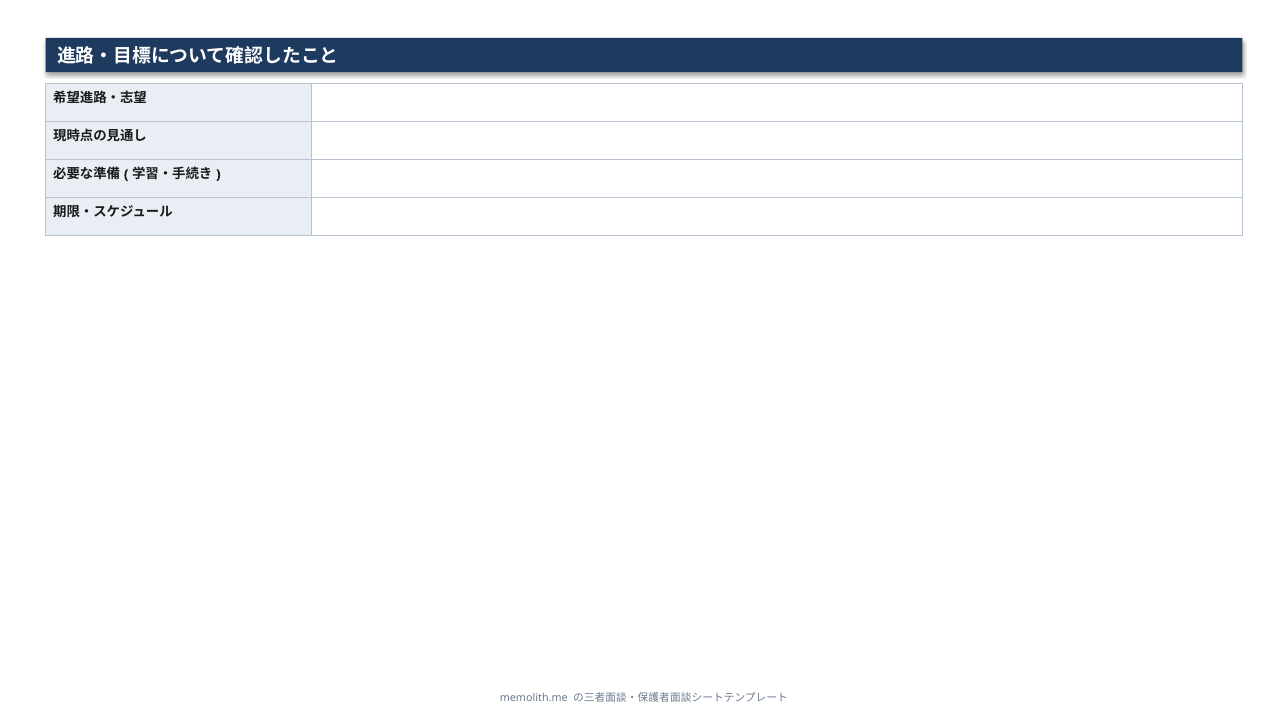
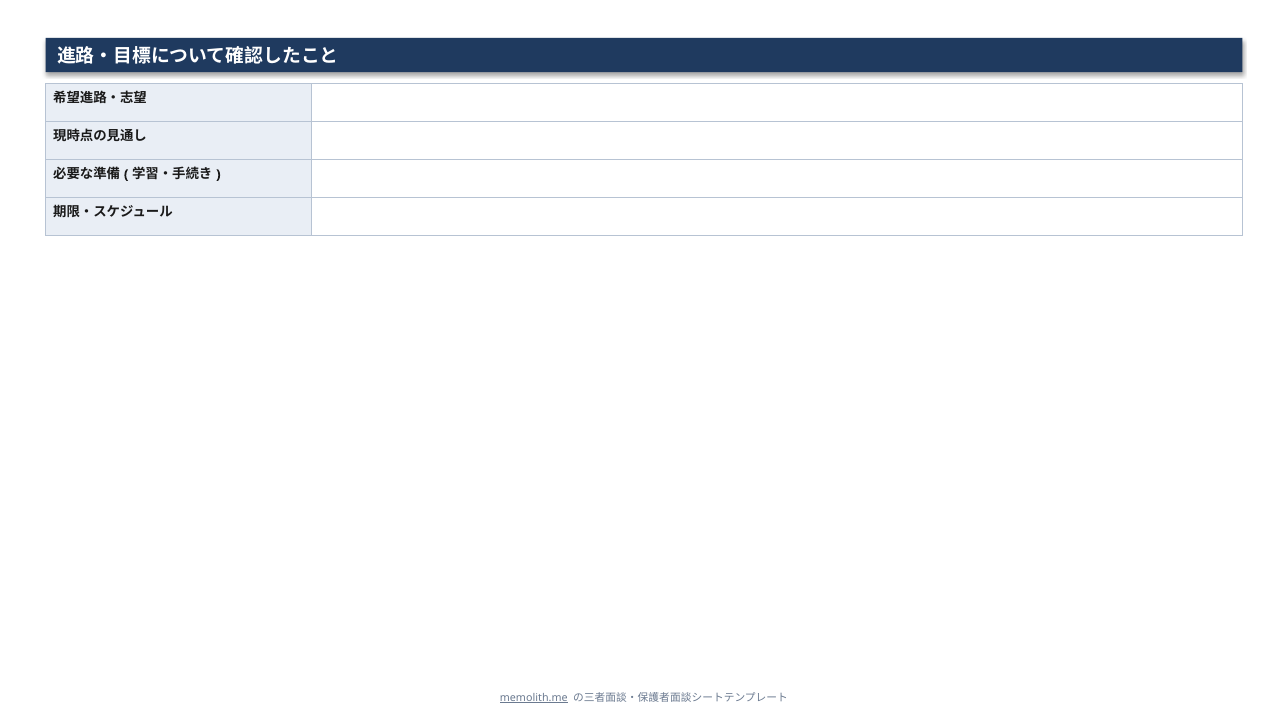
memolith.me underline: none -> present (534, 698)
